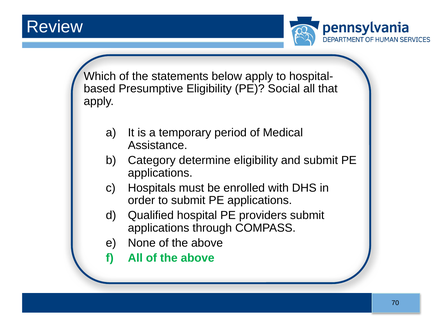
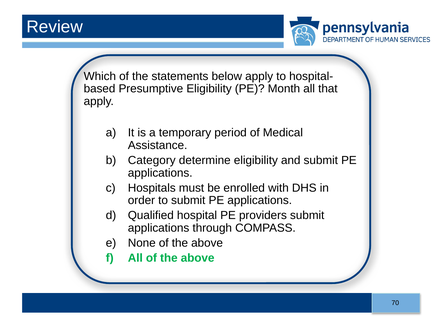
Social: Social -> Month (284, 89)
